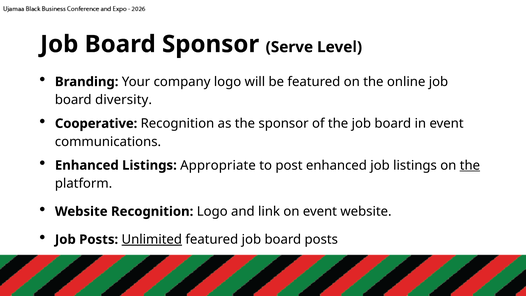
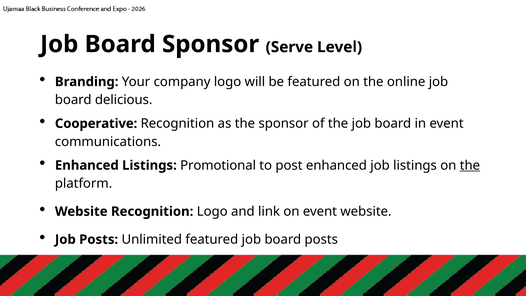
diversity: diversity -> delicious (124, 100)
Appropriate: Appropriate -> Promotional (218, 165)
Unlimited underline: present -> none (152, 239)
